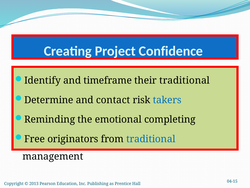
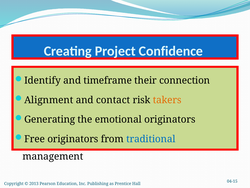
their traditional: traditional -> connection (185, 80)
Determine: Determine -> Alignment (49, 100)
takers colour: blue -> orange (167, 100)
Reminding: Reminding -> Generating (50, 119)
emotional completing: completing -> originators (170, 119)
